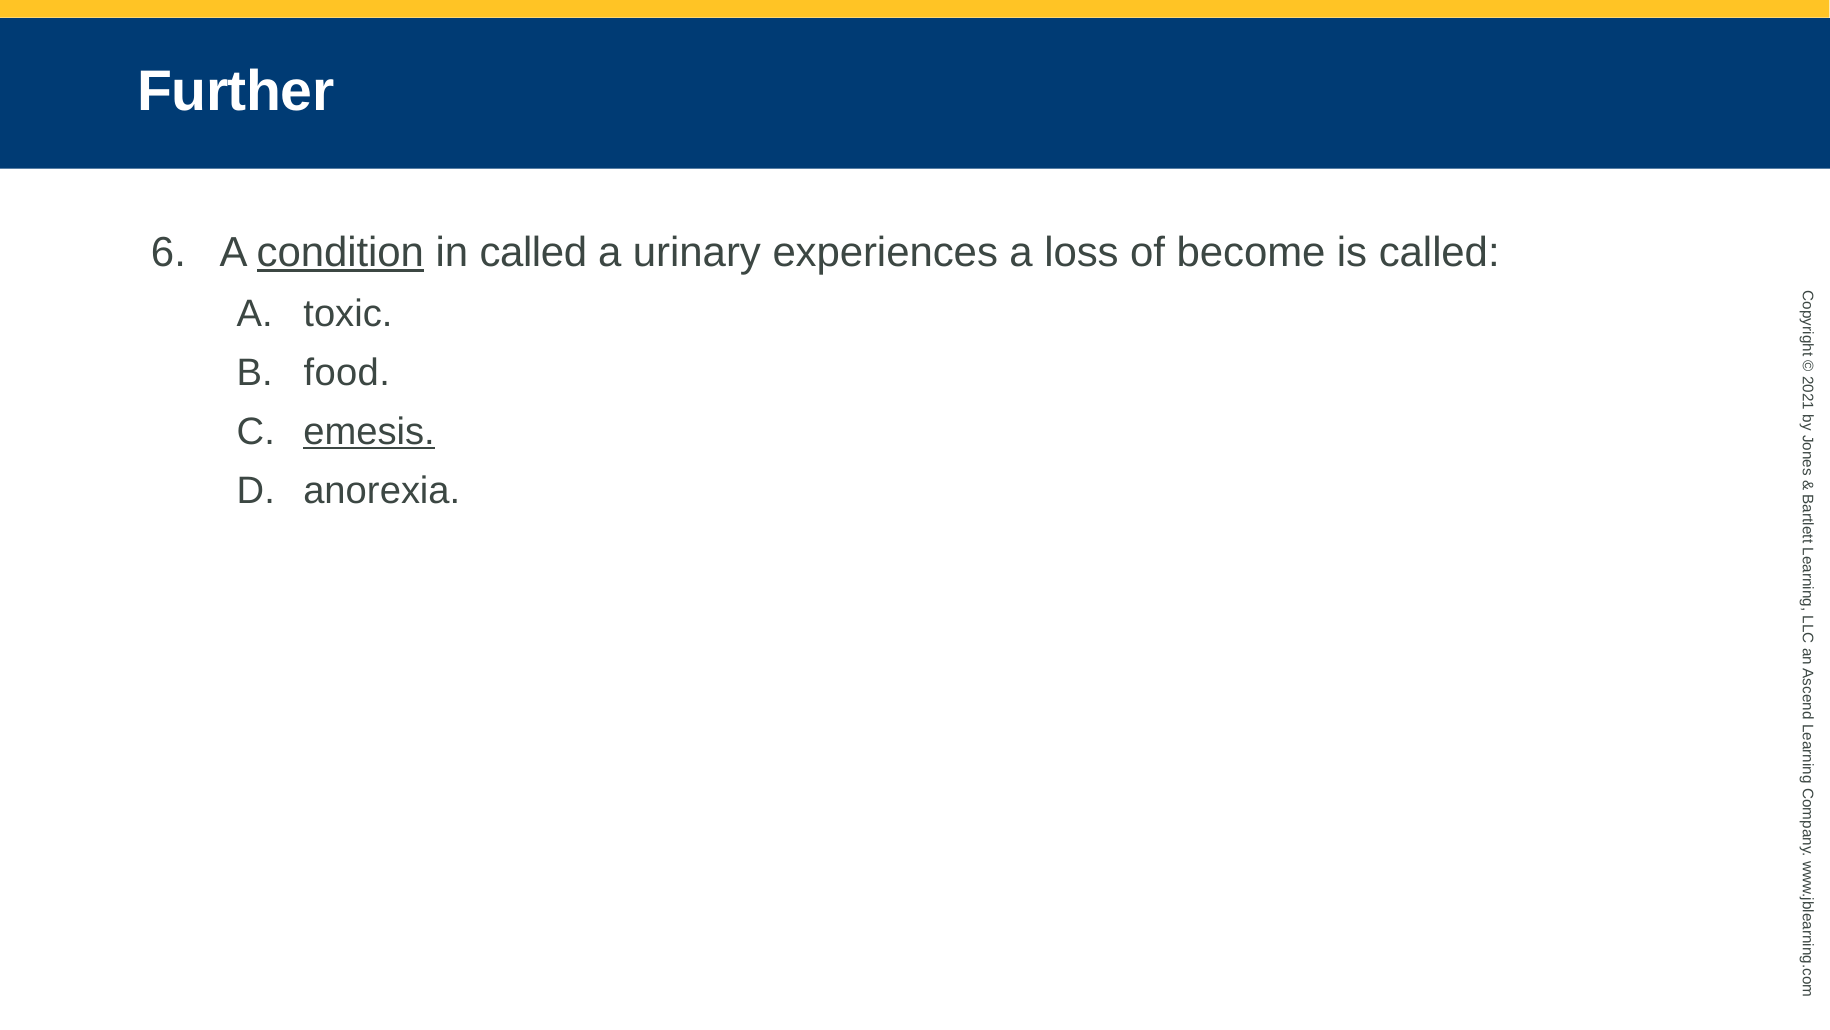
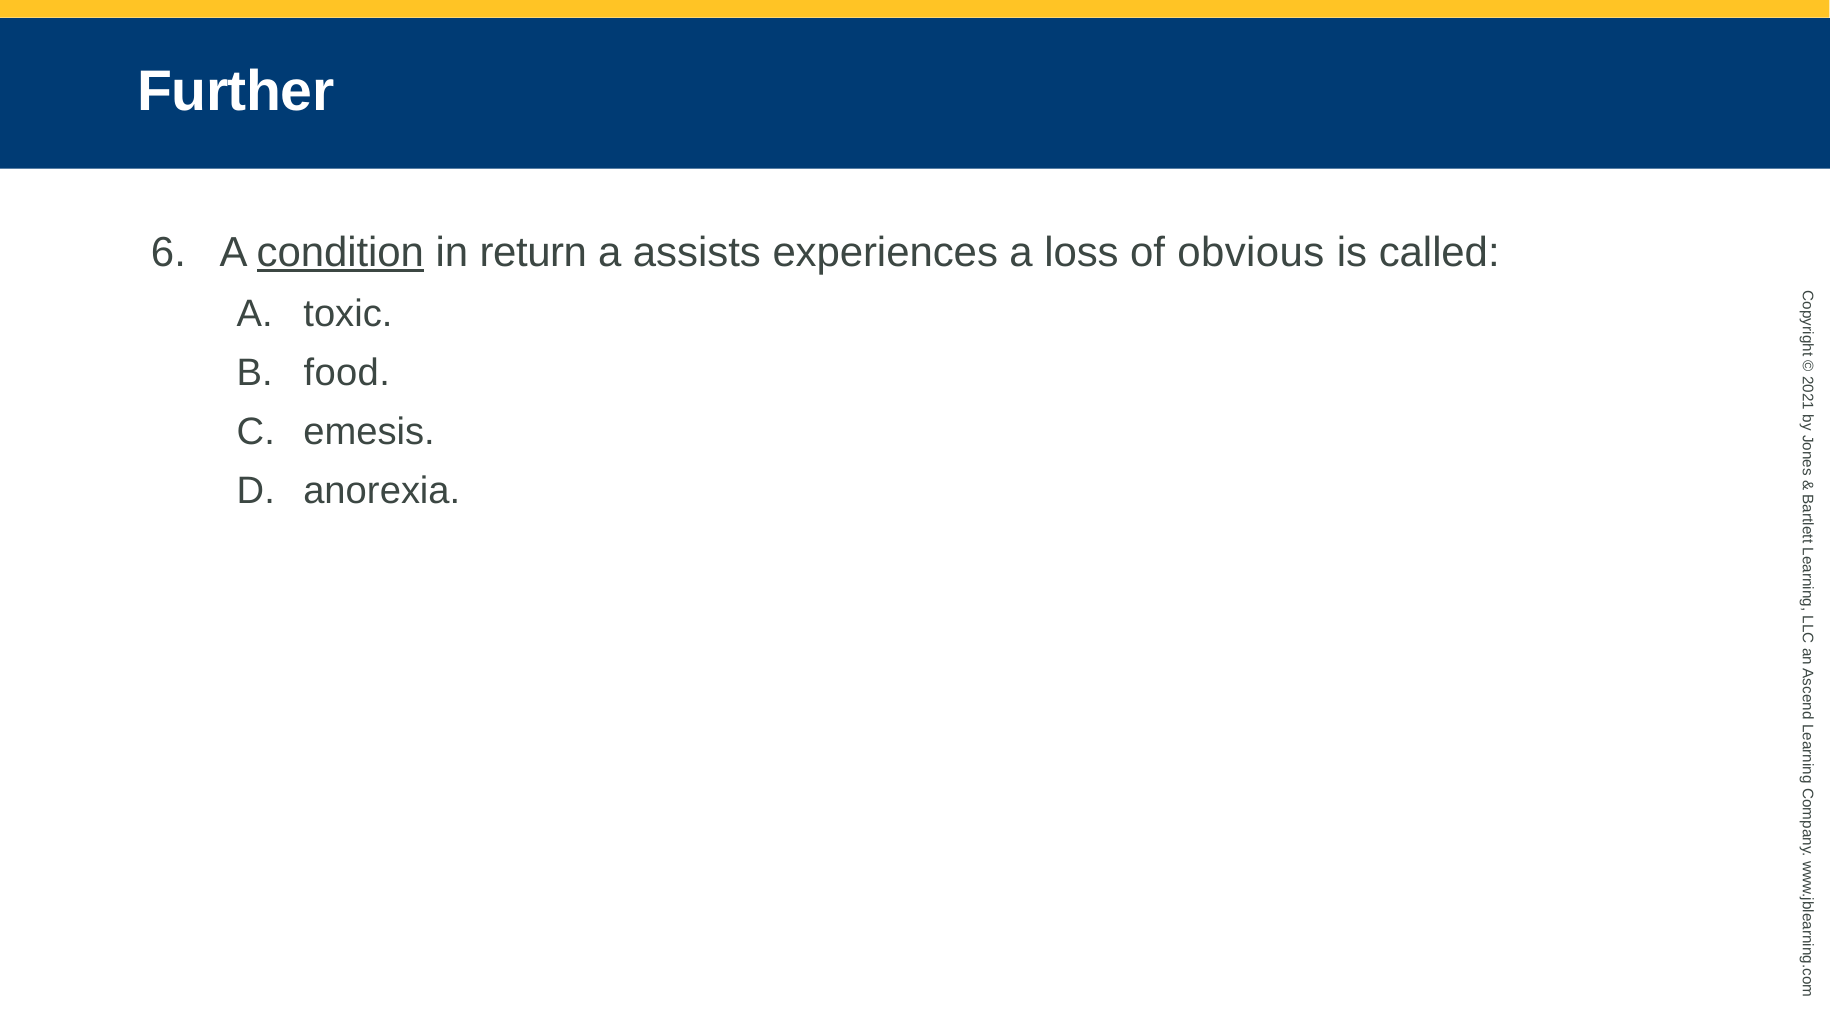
in called: called -> return (533, 252)
urinary: urinary -> assists (697, 252)
become: become -> obvious (1251, 252)
emesis underline: present -> none (369, 432)
